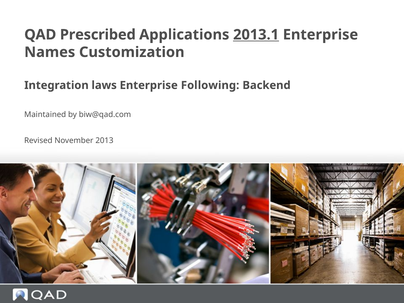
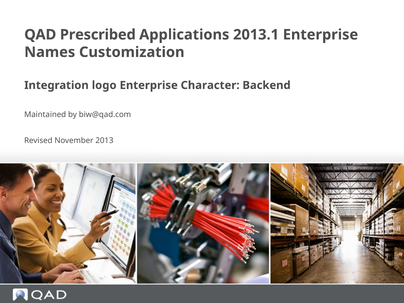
2013.1 underline: present -> none (256, 35)
laws: laws -> logo (104, 85)
Following: Following -> Character (210, 85)
